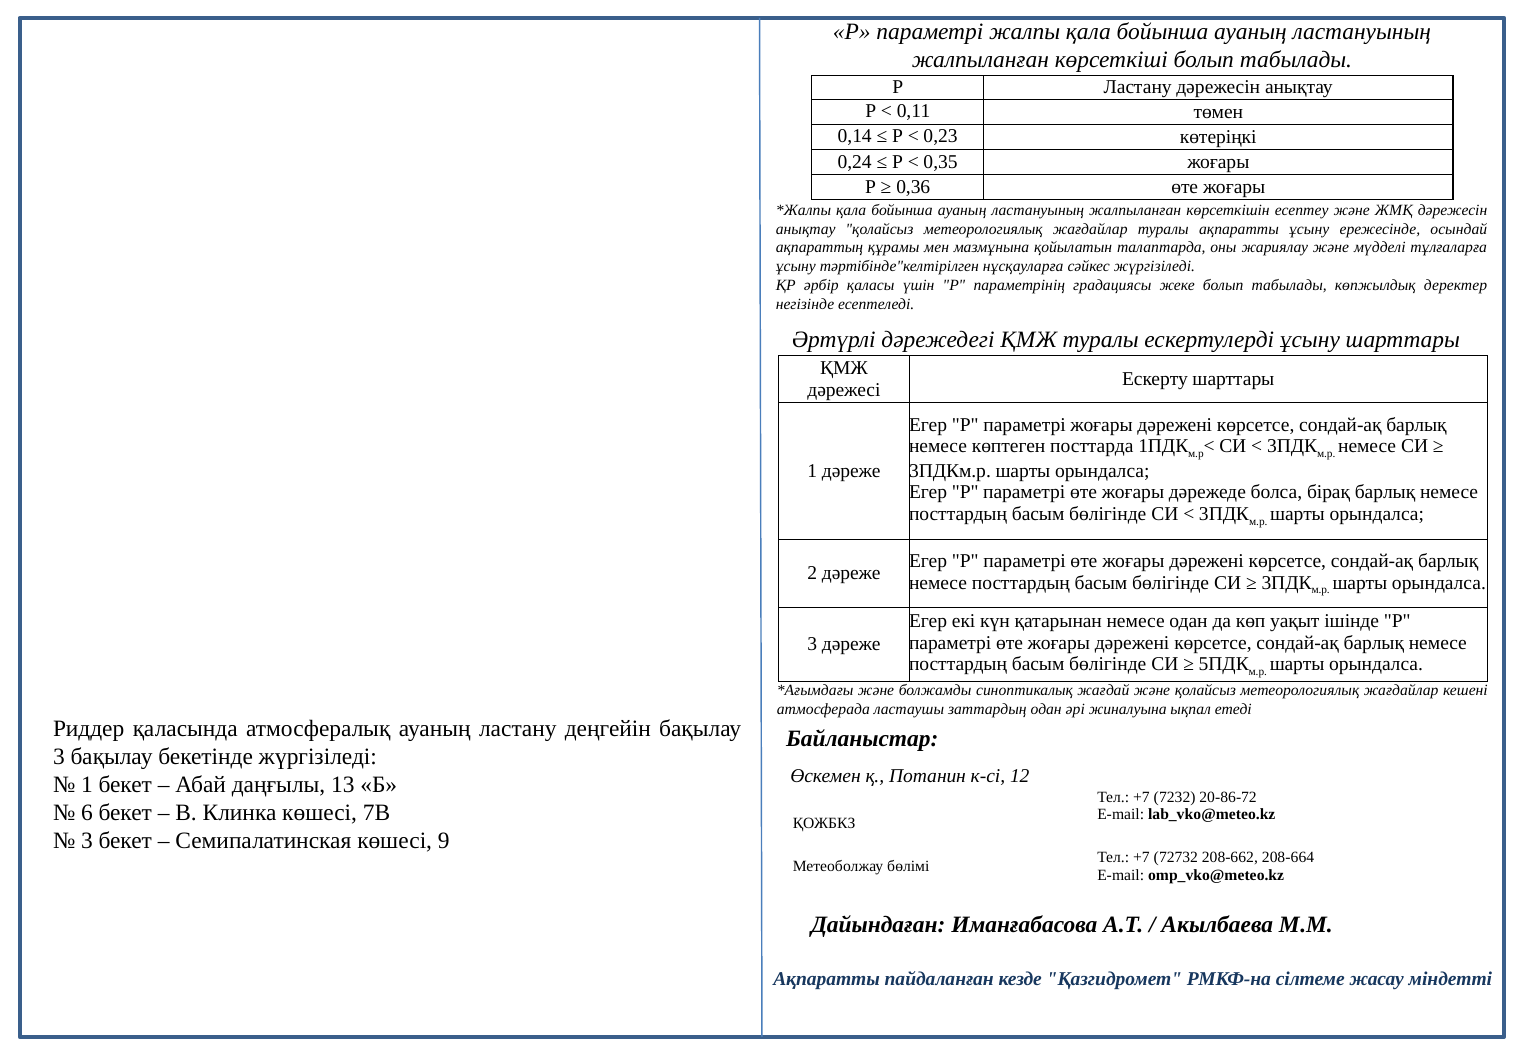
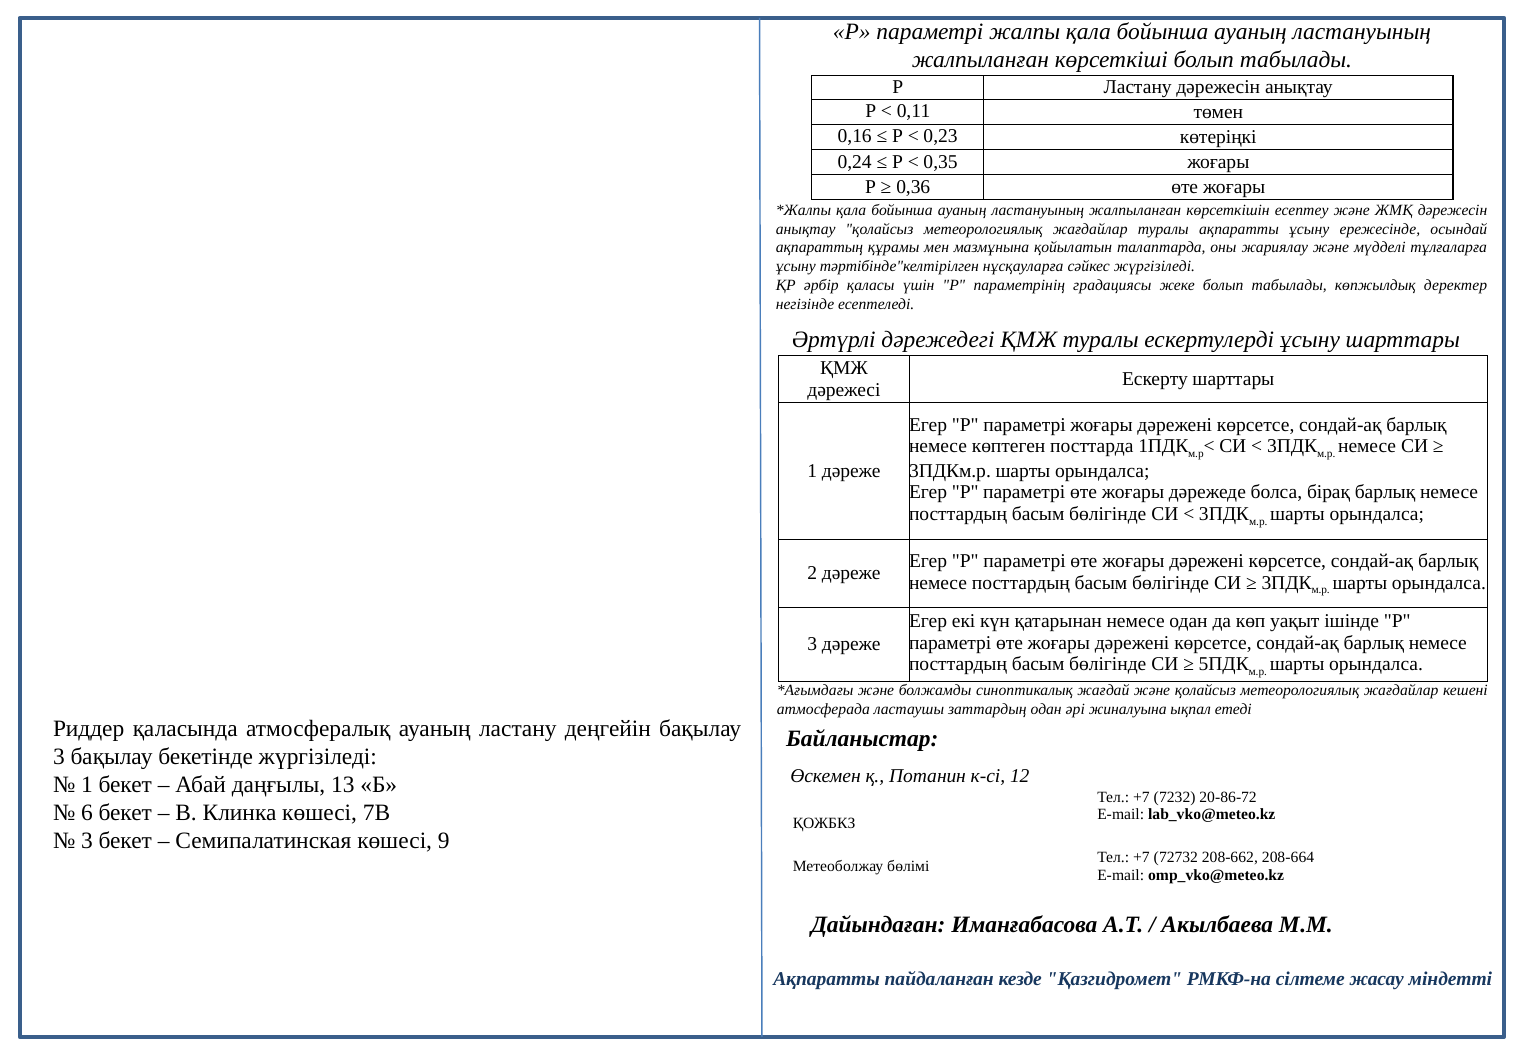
0,14: 0,14 -> 0,16 (855, 137)
